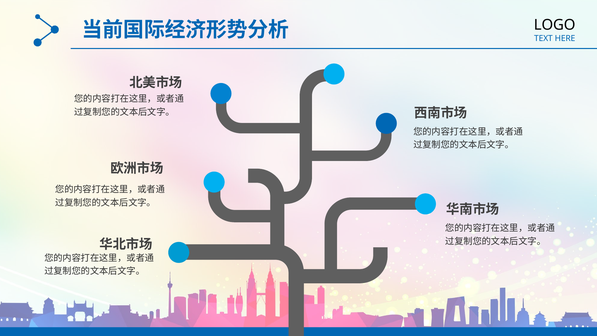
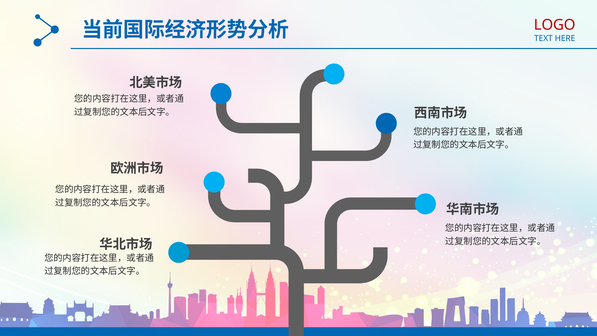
LOGO colour: black -> red (555, 25)
